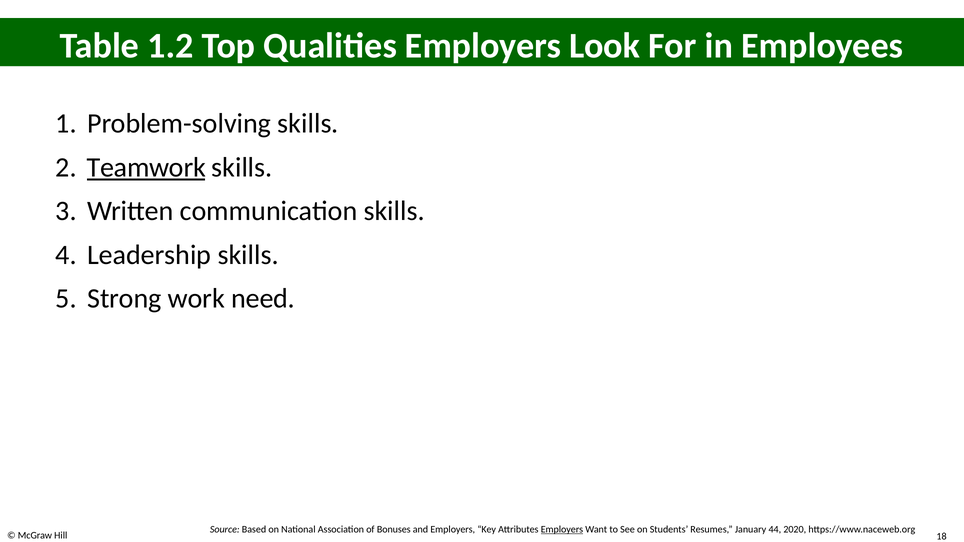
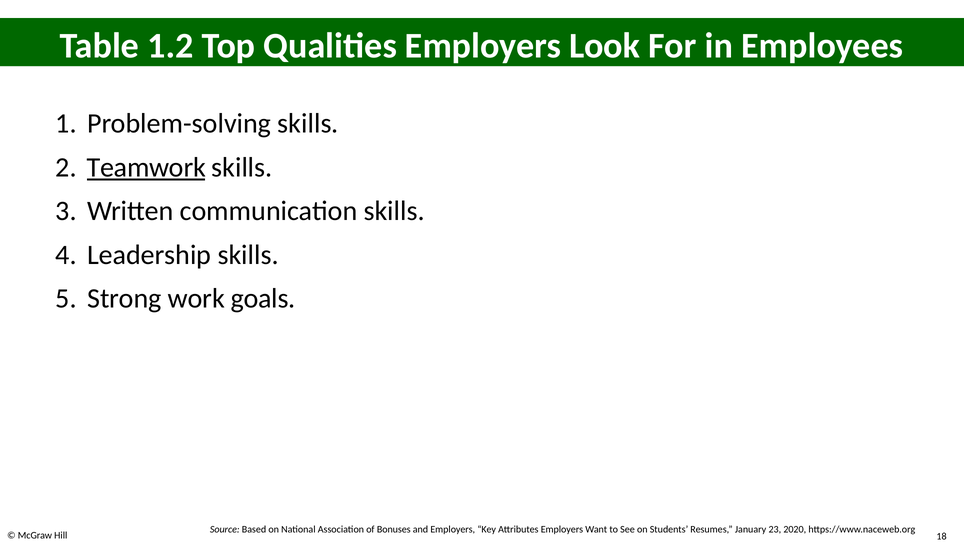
need: need -> goals (263, 299)
Employers underline: present -> none (562, 530)
44: 44 -> 23 (775, 530)
